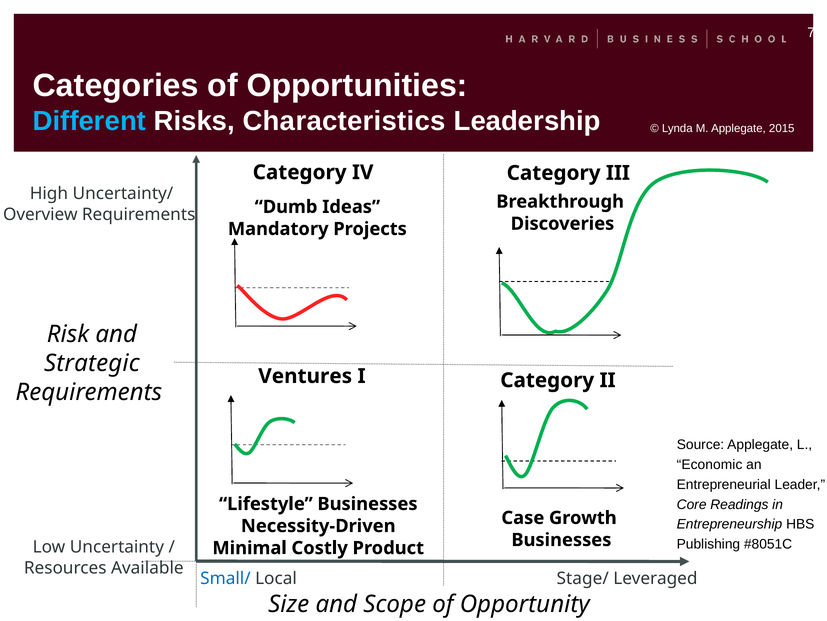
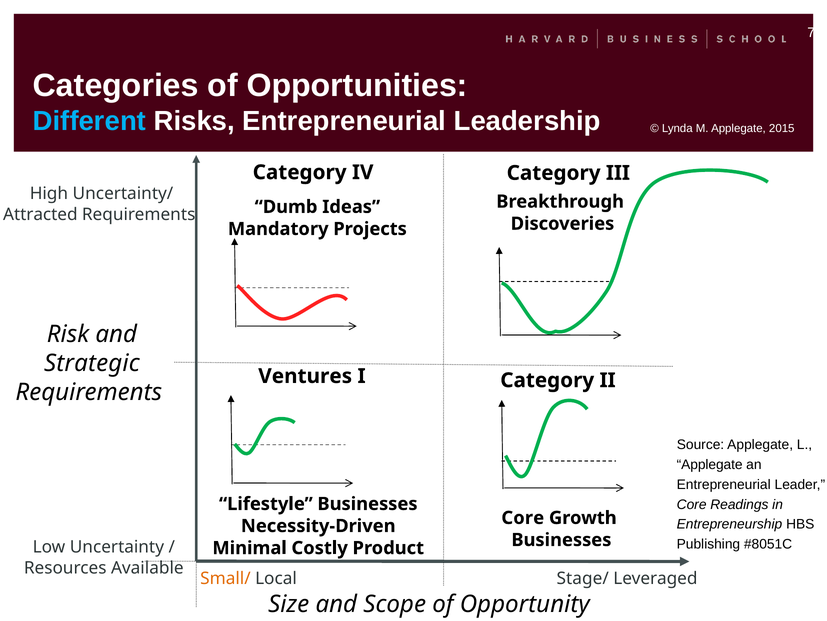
Risks Characteristics: Characteristics -> Entrepreneurial (344, 121)
Overview: Overview -> Attracted (40, 214)
Economic: Economic -> Applegate (710, 464)
Case: Case -> Core (523, 517)
Small/ colour: blue -> orange (225, 578)
